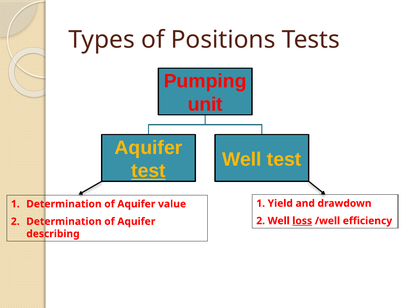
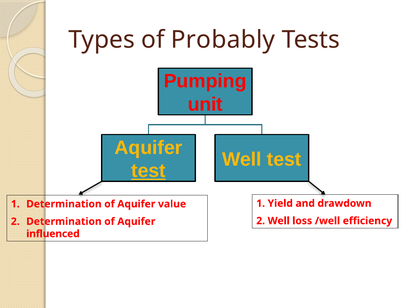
Positions: Positions -> Probably (223, 40)
loss underline: present -> none (302, 221)
describing: describing -> influenced (53, 234)
